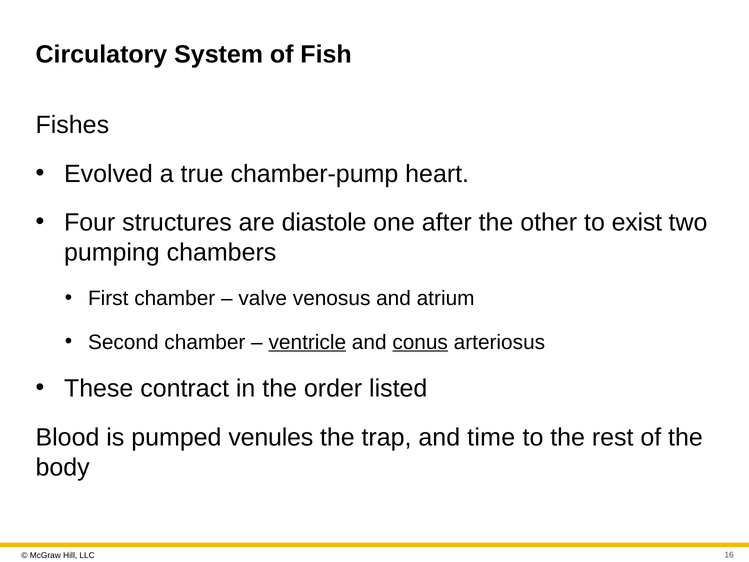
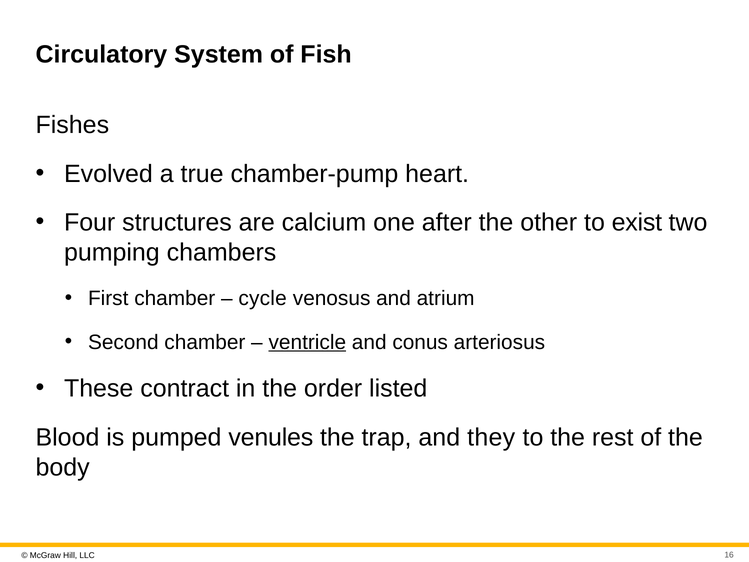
diastole: diastole -> calcium (324, 222)
valve: valve -> cycle (263, 298)
conus underline: present -> none (420, 342)
time: time -> they (491, 437)
